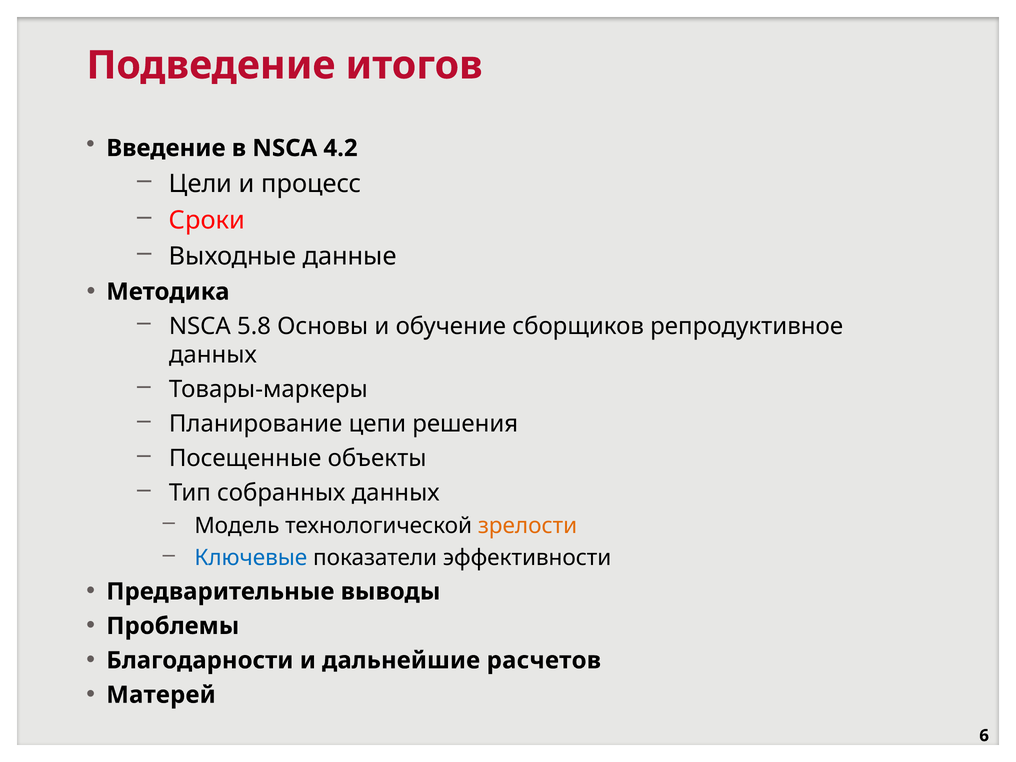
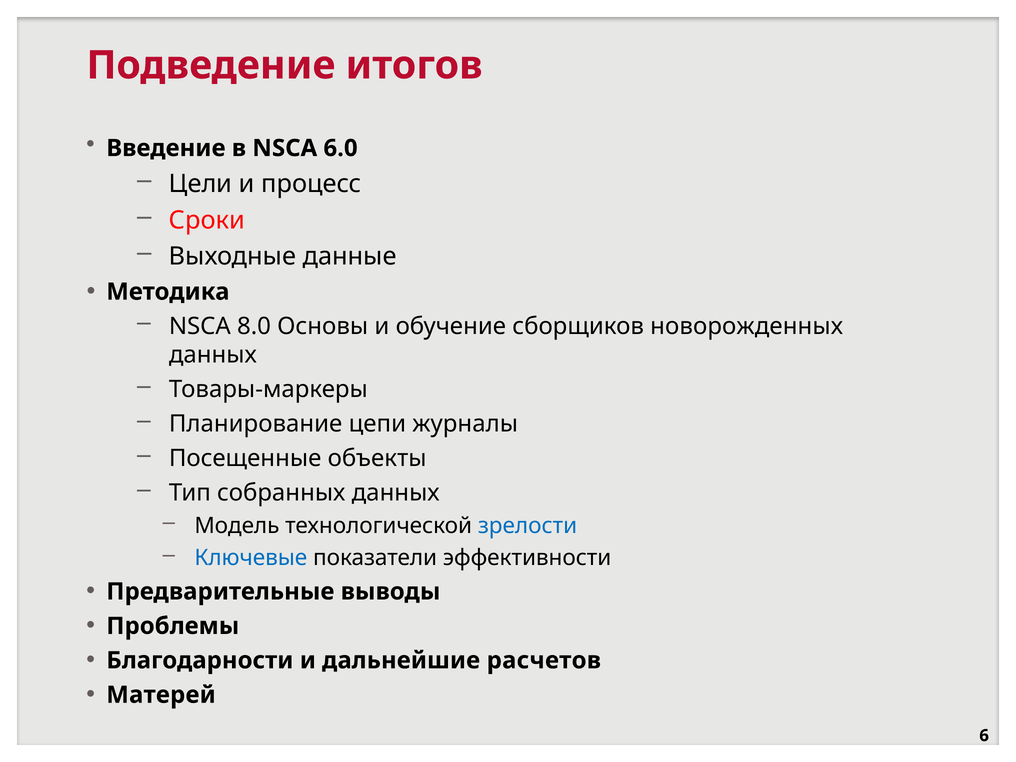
4.2: 4.2 -> 6.0 (341, 148)
5.8: 5.8 -> 8.0 (254, 326)
репродуктивное: репродуктивное -> новорожденных (747, 326)
решения: решения -> журналы (465, 424)
зрелости colour: orange -> blue (528, 526)
